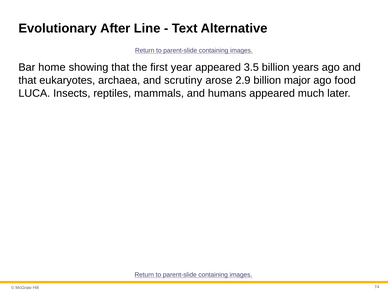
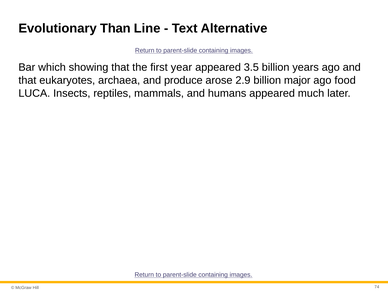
After: After -> Than (115, 28)
home: home -> which (52, 67)
scrutiny: scrutiny -> produce (183, 80)
